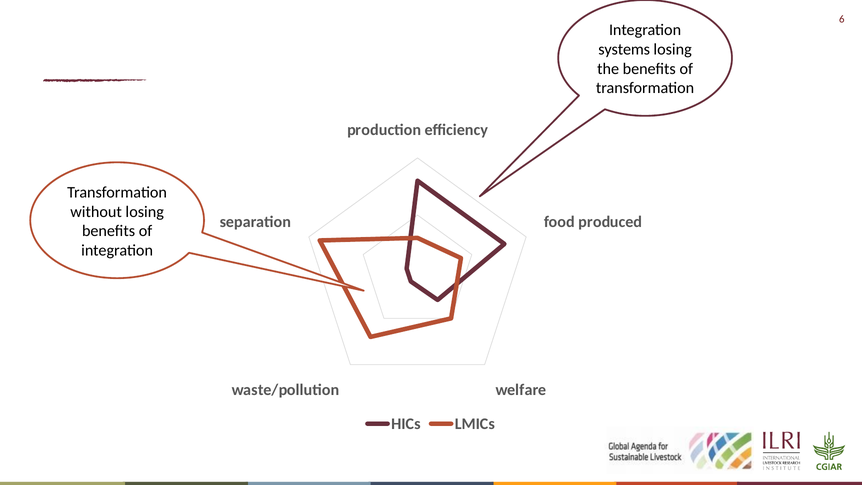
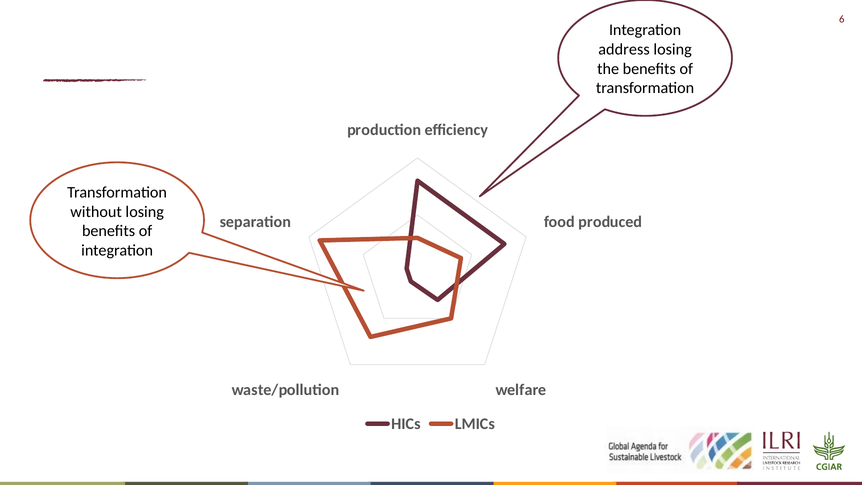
systems: systems -> address (624, 49)
